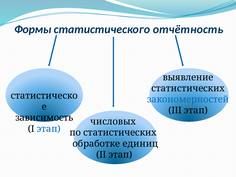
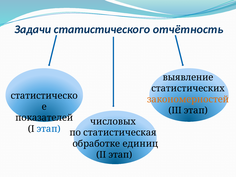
Формы: Формы -> Задачи (33, 29)
закономерностей colour: blue -> orange (188, 99)
зависимость: зависимость -> показателей (44, 118)
по статистических: статистических -> статистическая (120, 133)
